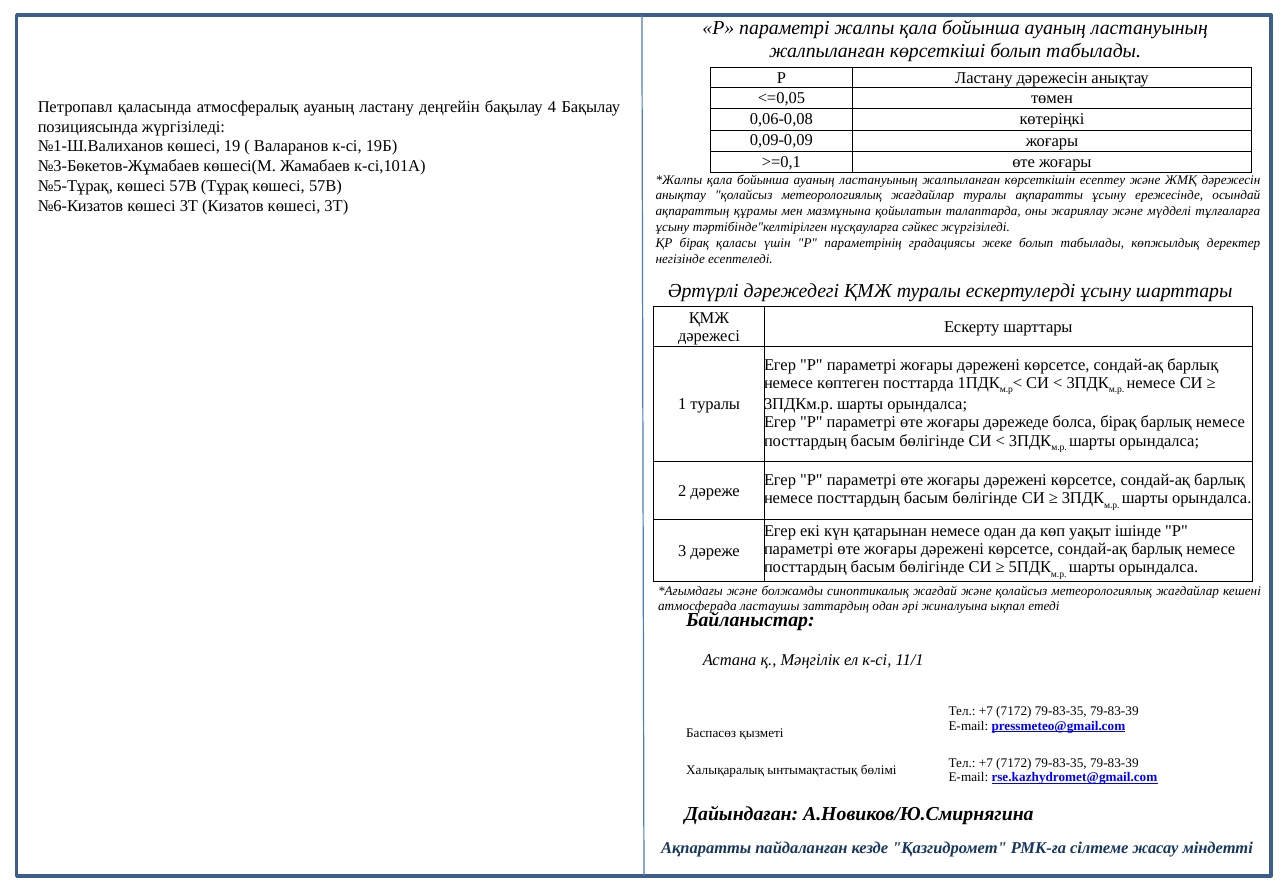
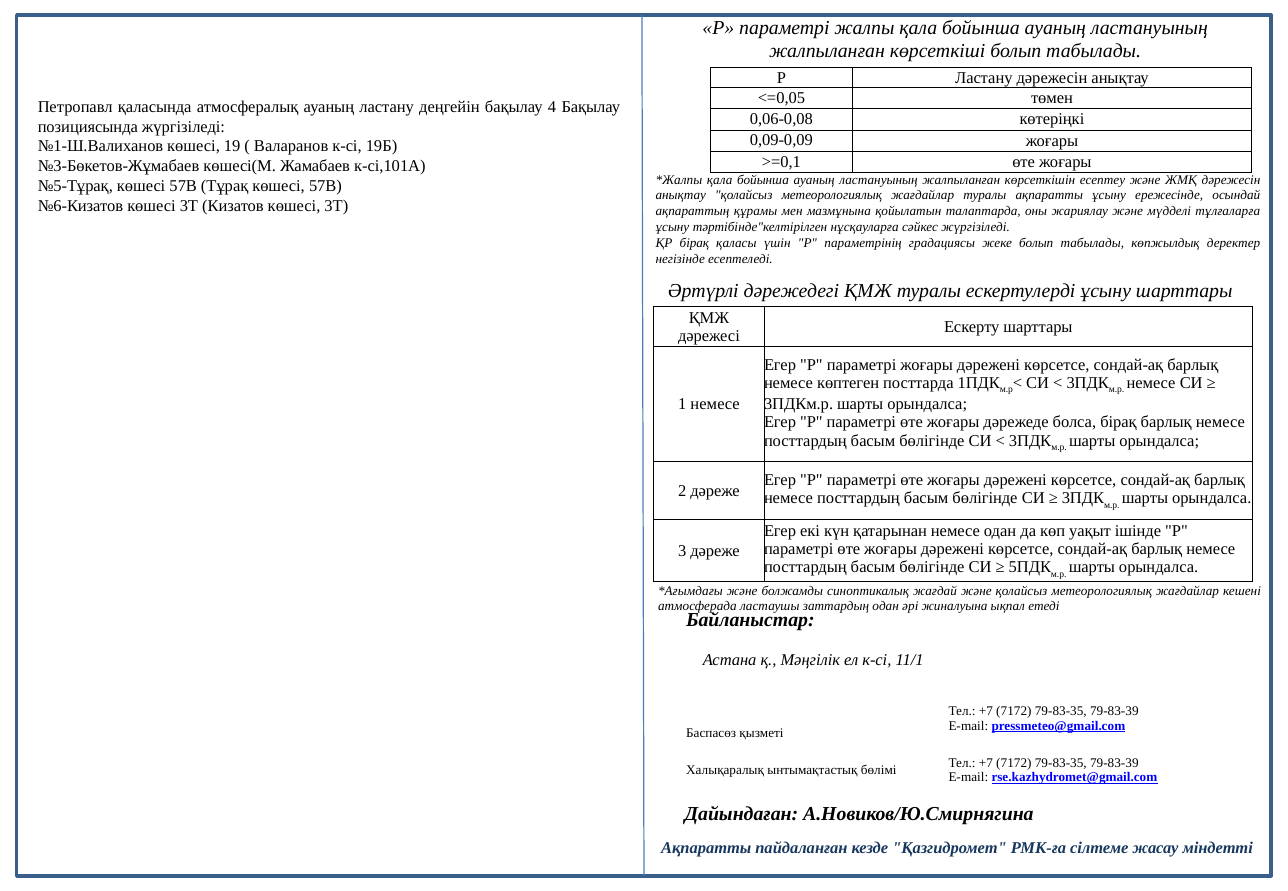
1 туралы: туралы -> немесе (715, 404)
